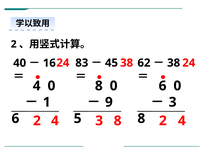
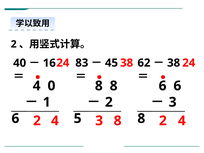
0: 0 -> 8 (114, 86)
0: 0 -> 6 (177, 86)
9: 9 -> 2 (109, 102)
